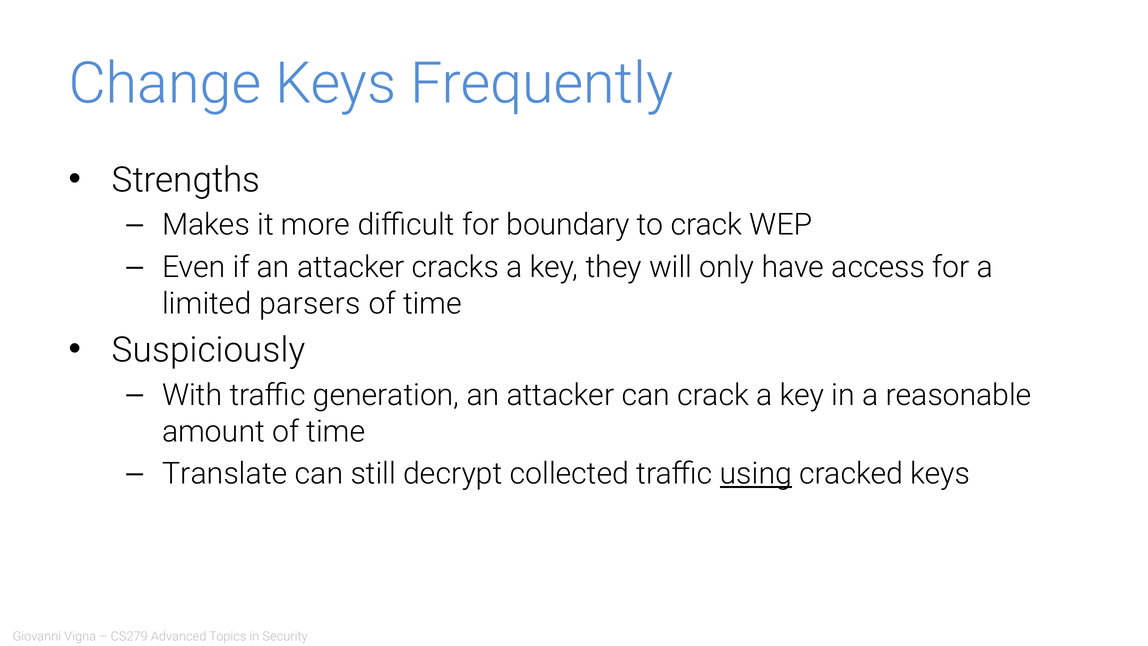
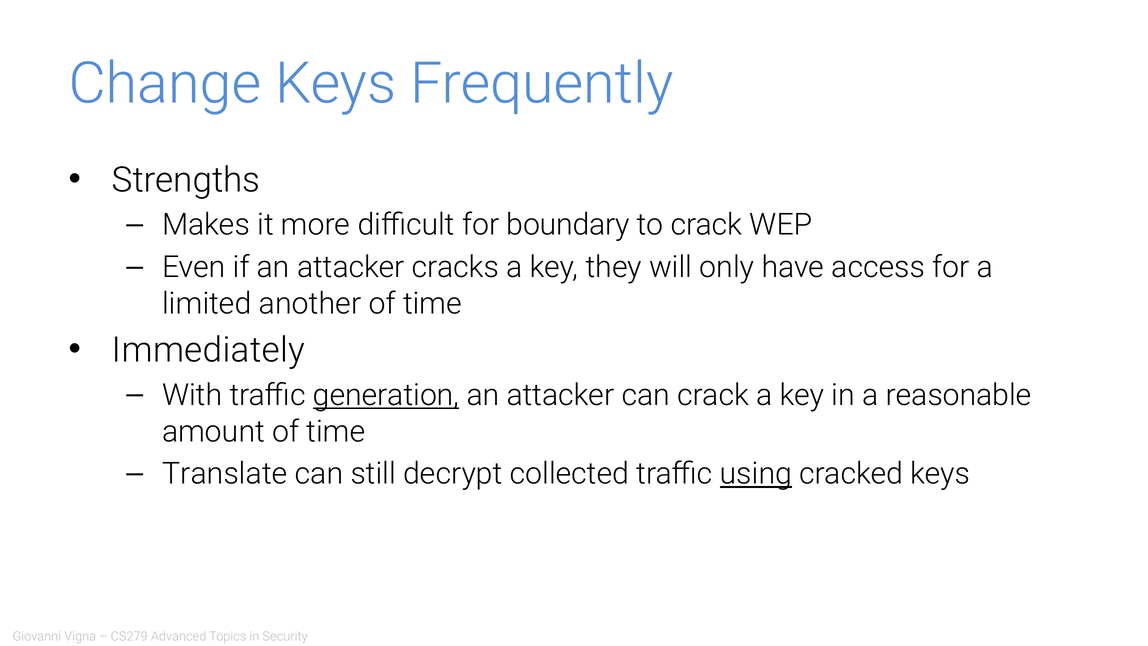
parsers: parsers -> another (310, 304)
Suspiciously: Suspiciously -> Immediately (208, 350)
generation underline: none -> present (386, 395)
